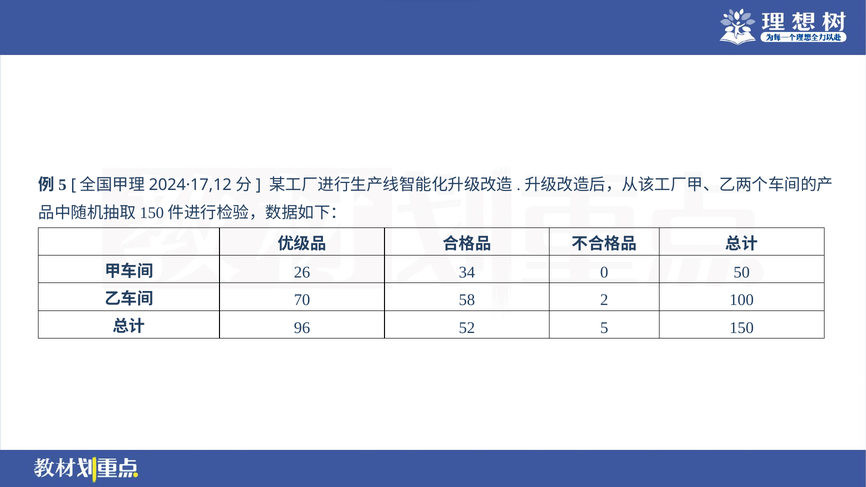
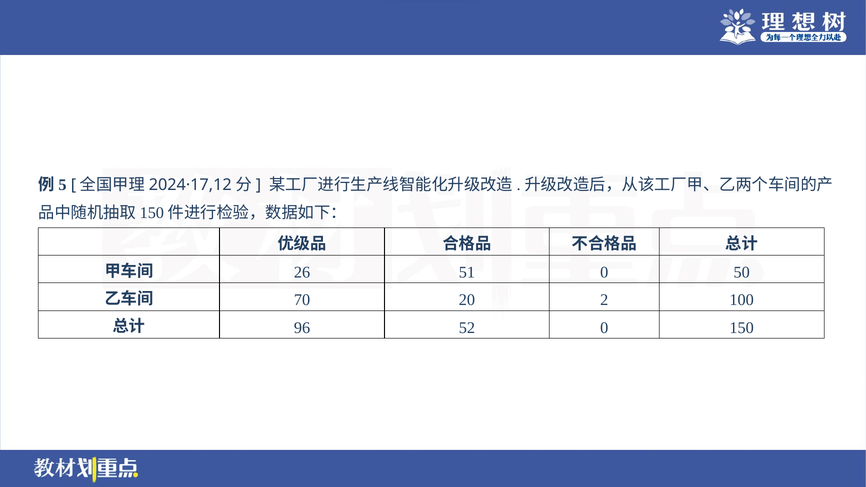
34: 34 -> 51 (467, 272)
58: 58 -> 20 (467, 300)
52 5: 5 -> 0 (604, 328)
